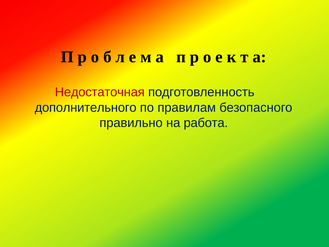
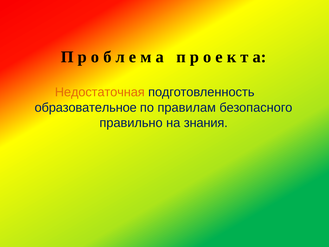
Недостаточная colour: red -> orange (100, 92)
дополнительного: дополнительного -> образовательное (86, 107)
работа: работа -> знания (206, 123)
